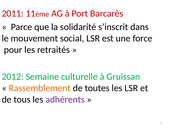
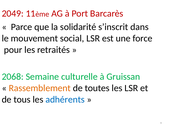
2011: 2011 -> 2049 (13, 14)
2012: 2012 -> 2068 (13, 77)
adhérents colour: purple -> blue (65, 100)
